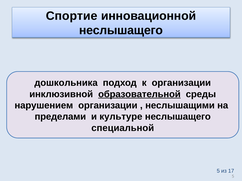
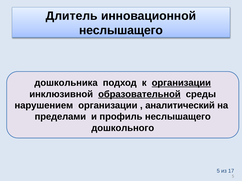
Спортие: Спортие -> Длитель (72, 16)
организации underline: none -> present (181, 83)
неслышащими: неслышащими -> аналитический (180, 106)
культуре: культуре -> профиль (121, 117)
специальной: специальной -> дошкольного (123, 128)
